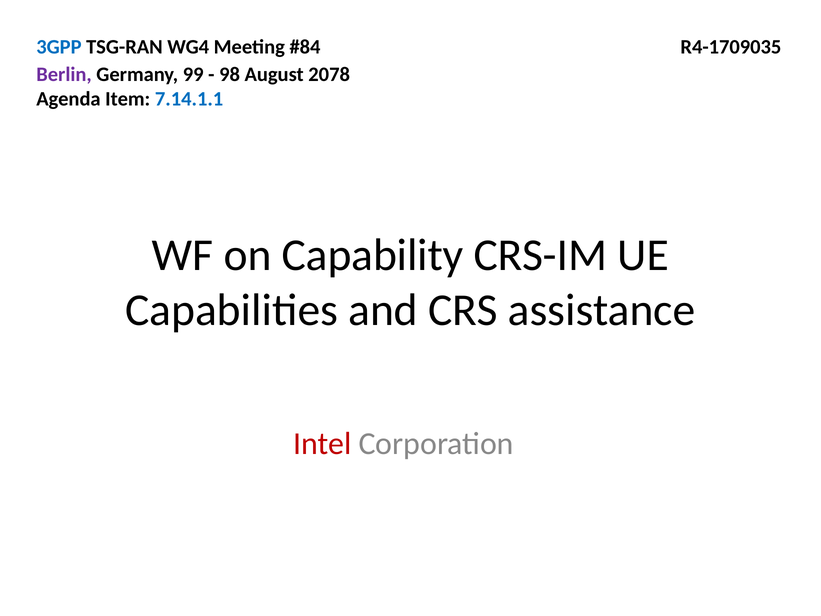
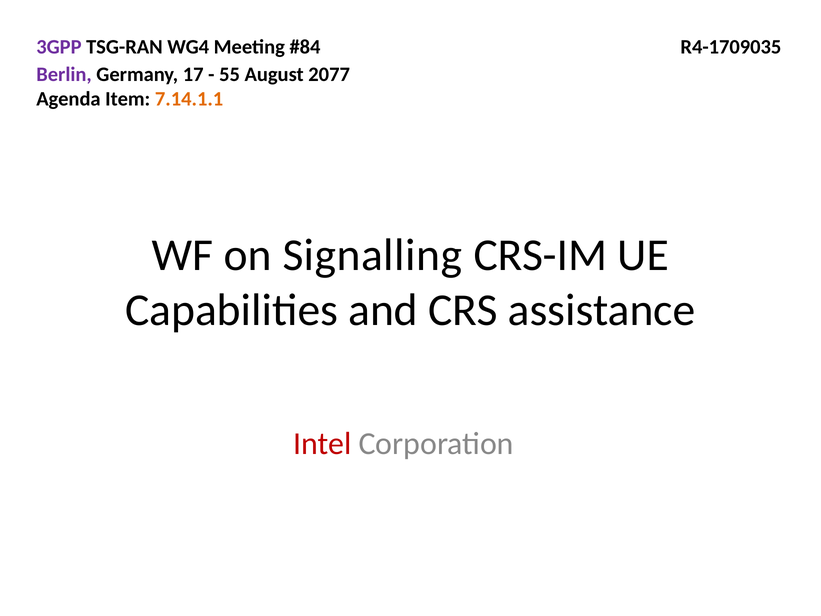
3GPP colour: blue -> purple (59, 47)
99: 99 -> 17 (193, 74)
98: 98 -> 55 (230, 74)
2078: 2078 -> 2077 (329, 74)
7.14.1.1 colour: blue -> orange (189, 99)
Capability: Capability -> Signalling (372, 255)
